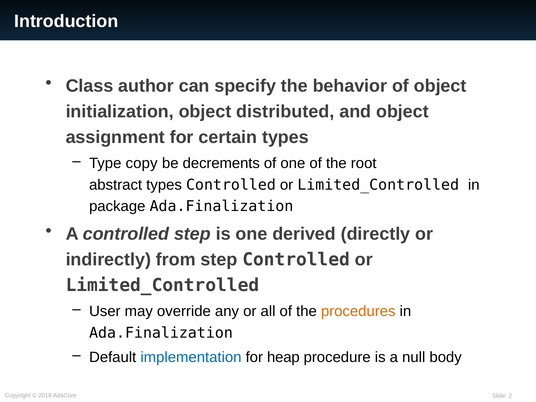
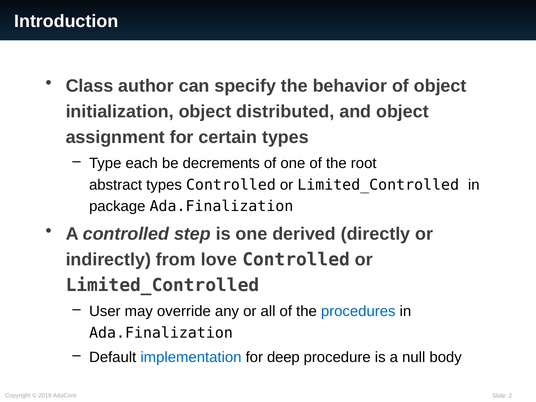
copy: copy -> each (142, 163)
from step: step -> love (219, 260)
procedures colour: orange -> blue (358, 311)
heap: heap -> deep (283, 357)
